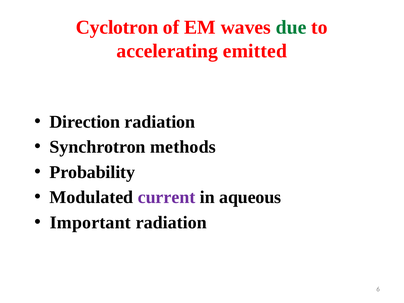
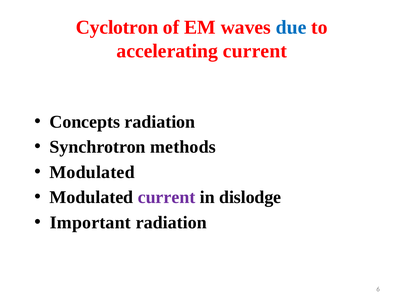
due colour: green -> blue (291, 27)
accelerating emitted: emitted -> current (255, 51)
Direction: Direction -> Concepts (85, 122)
Probability: Probability -> Modulated (92, 172)
aqueous: aqueous -> dislodge (250, 197)
